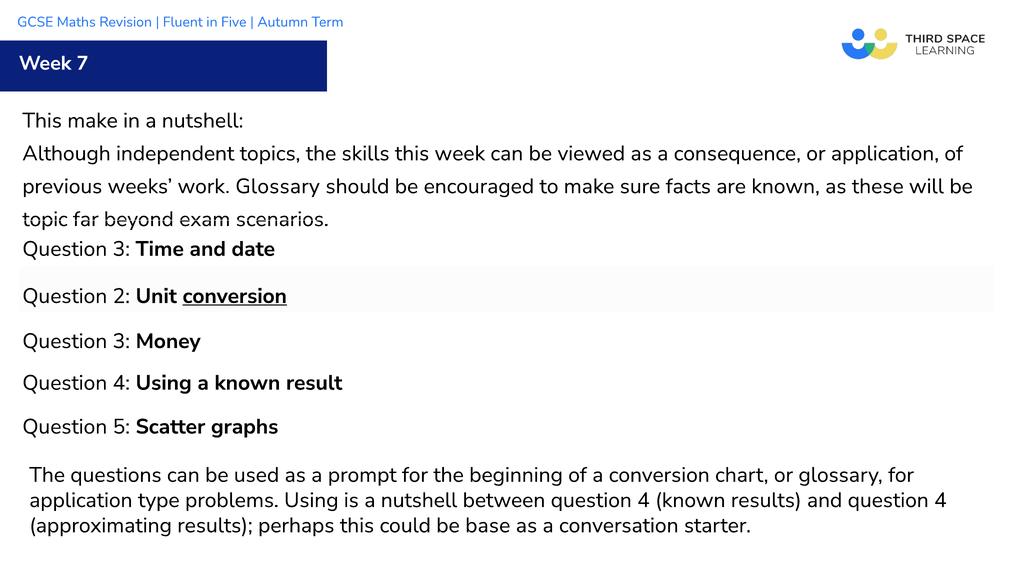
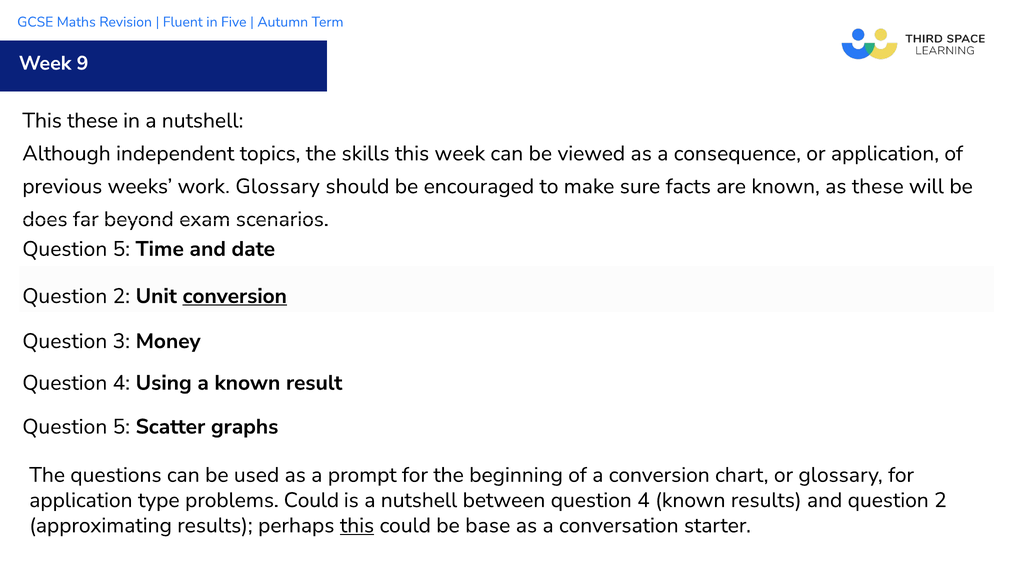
7: 7 -> 9 (83, 63)
This make: make -> these (93, 121)
topic: topic -> does (45, 219)
3: 3 -> 5 (121, 249)
problems Using: Using -> Could (311, 500)
and question 4: 4 -> 2 (940, 500)
this underline: none -> present (357, 526)
